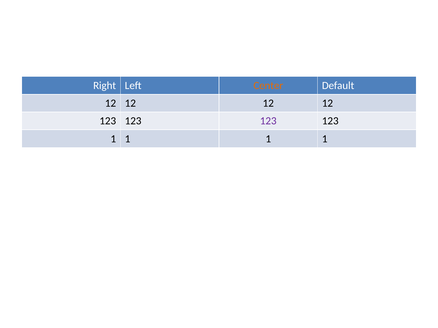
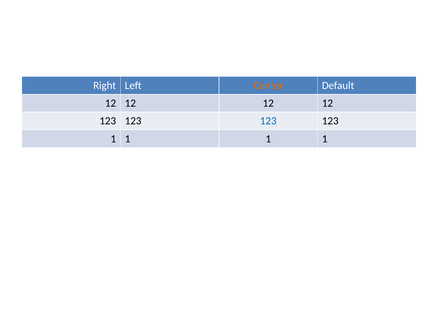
123 colour: purple -> blue (268, 121)
